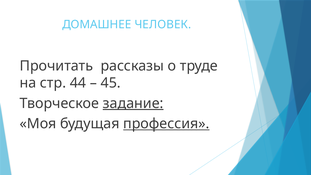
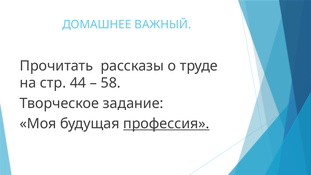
ЧЕЛОВЕК: ЧЕЛОВЕК -> ВАЖНЫЙ (163, 25)
45: 45 -> 58 (111, 83)
задание underline: present -> none (133, 103)
